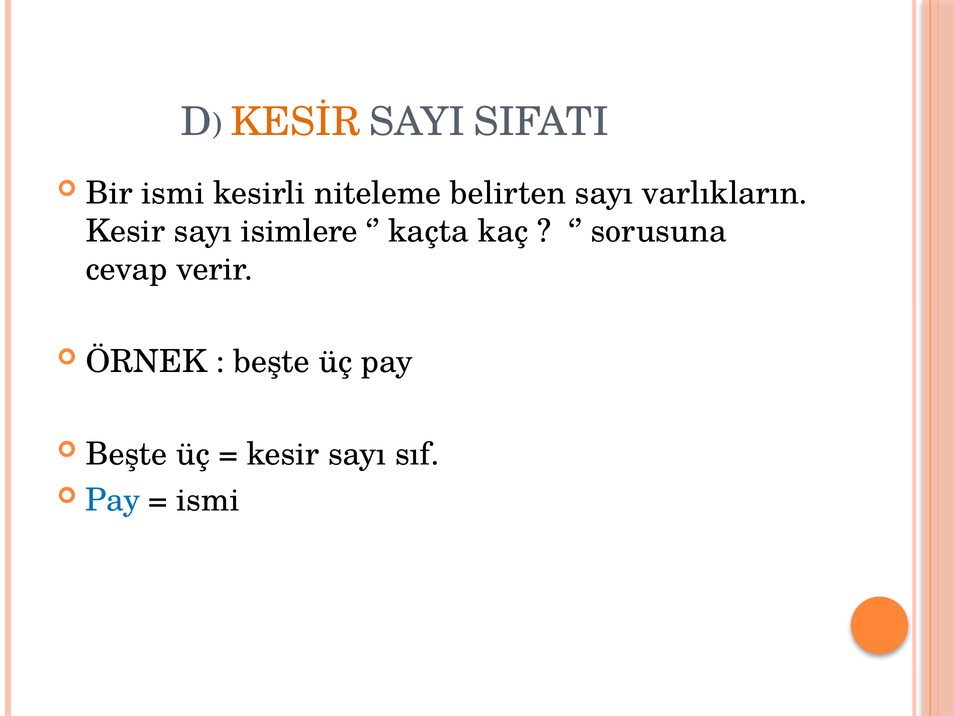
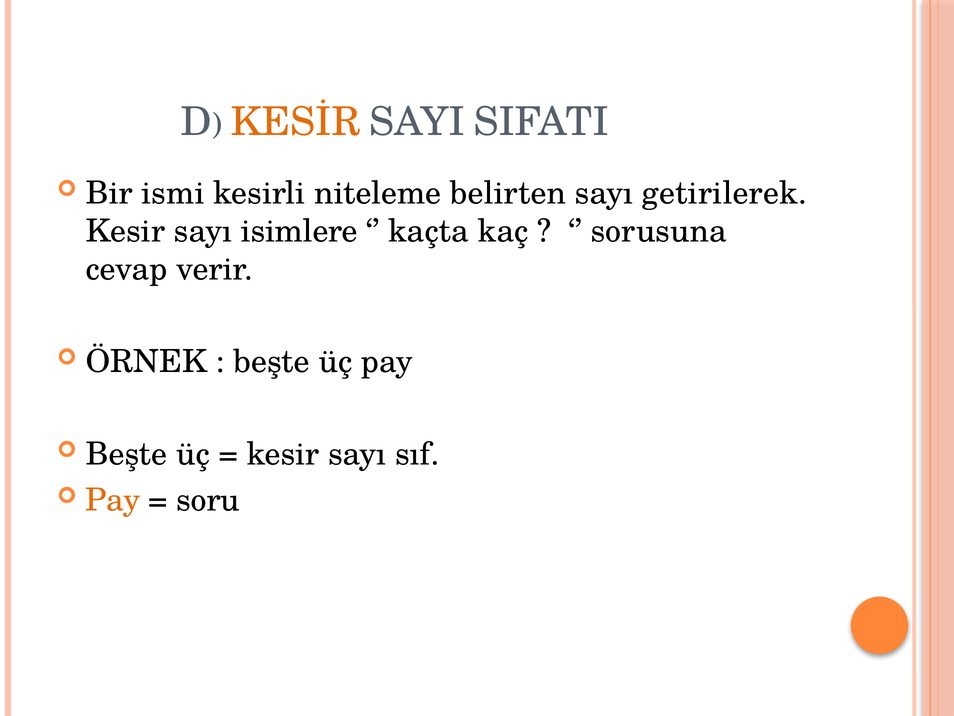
varlıkların: varlıkların -> getirilerek (725, 193)
Pay colour: blue -> orange (113, 500)
ismi: ismi -> soru (208, 500)
